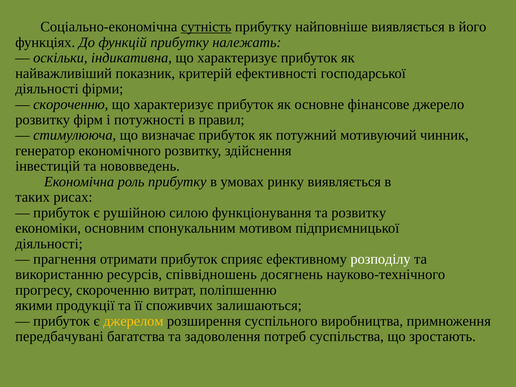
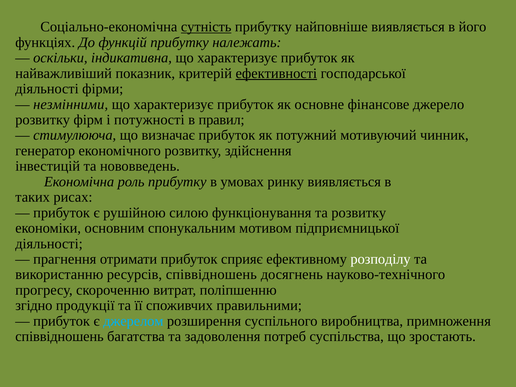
ефективності underline: none -> present (276, 73)
скороченню: скороченню -> незмінними (71, 104)
якими: якими -> згідно (34, 306)
залишаються: залишаються -> правильними (259, 306)
джерелом colour: yellow -> light blue (133, 321)
передбачувані: передбачувані -> співвідношень (59, 336)
